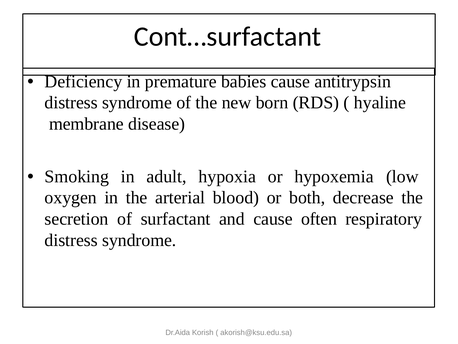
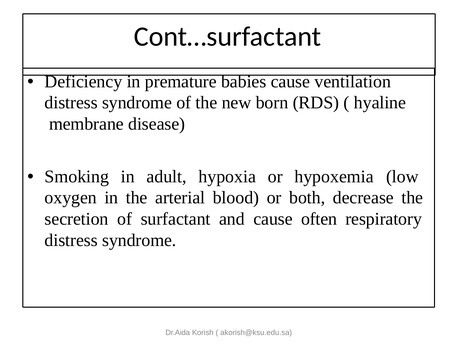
antitrypsin: antitrypsin -> ventilation (353, 81)
